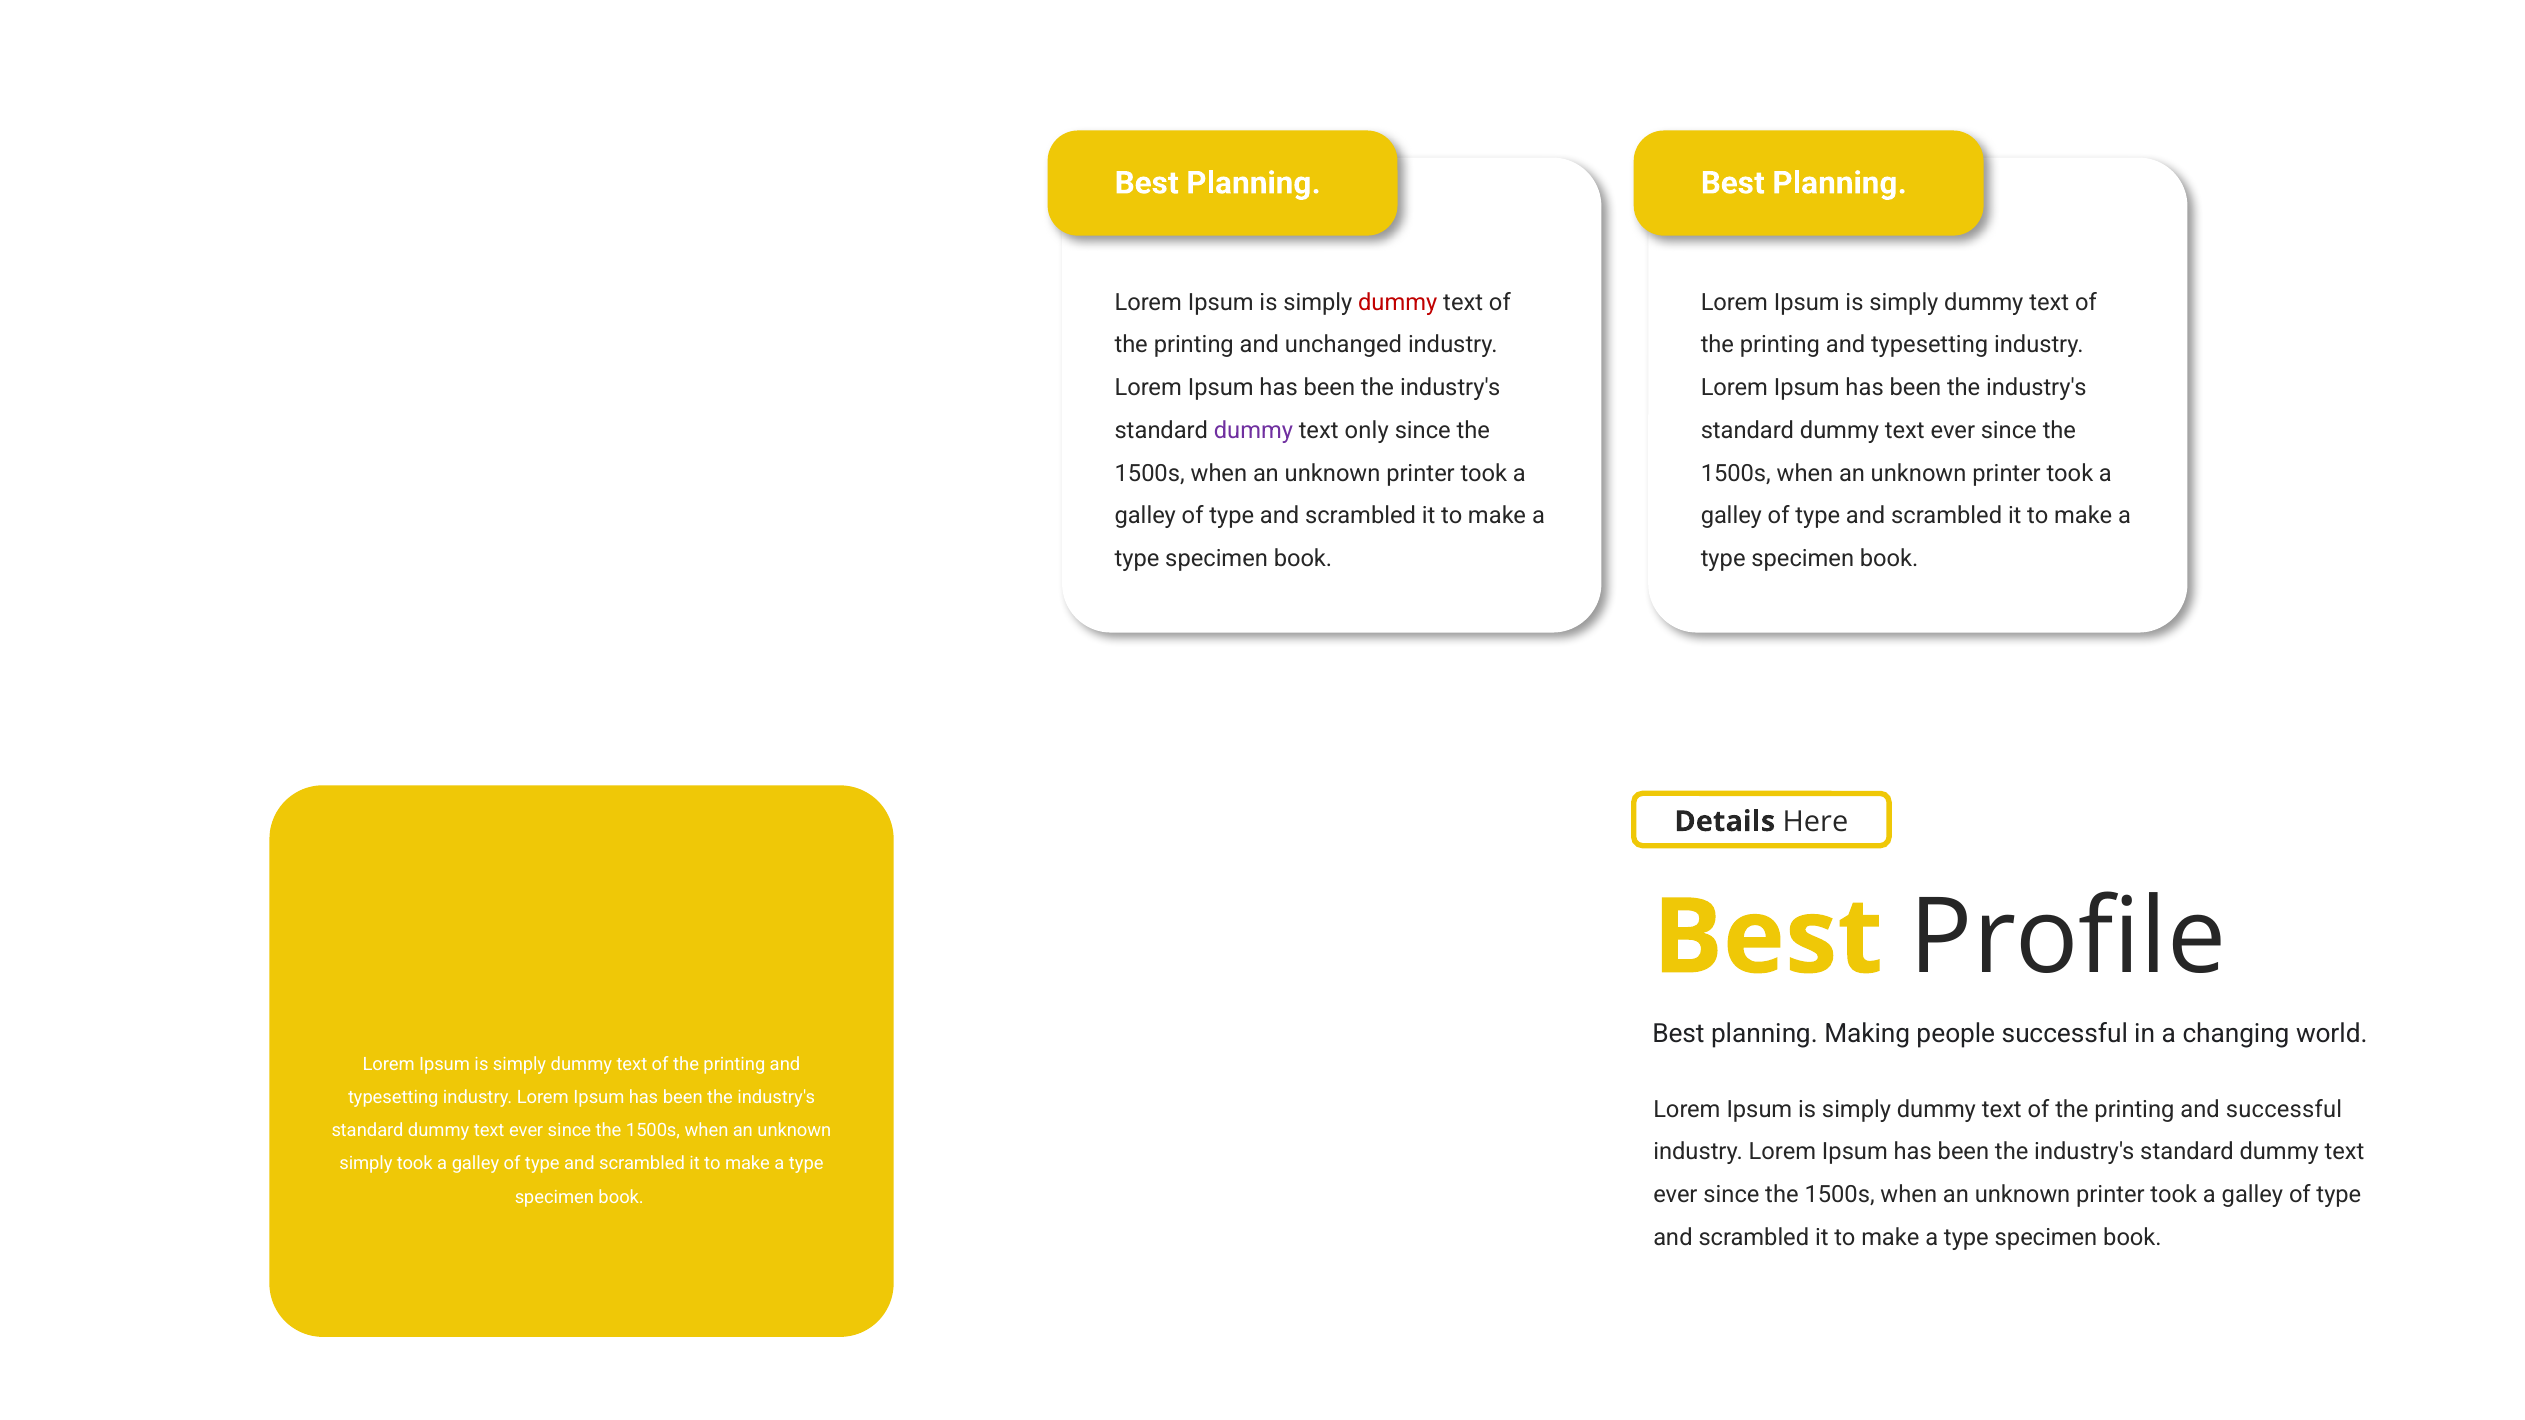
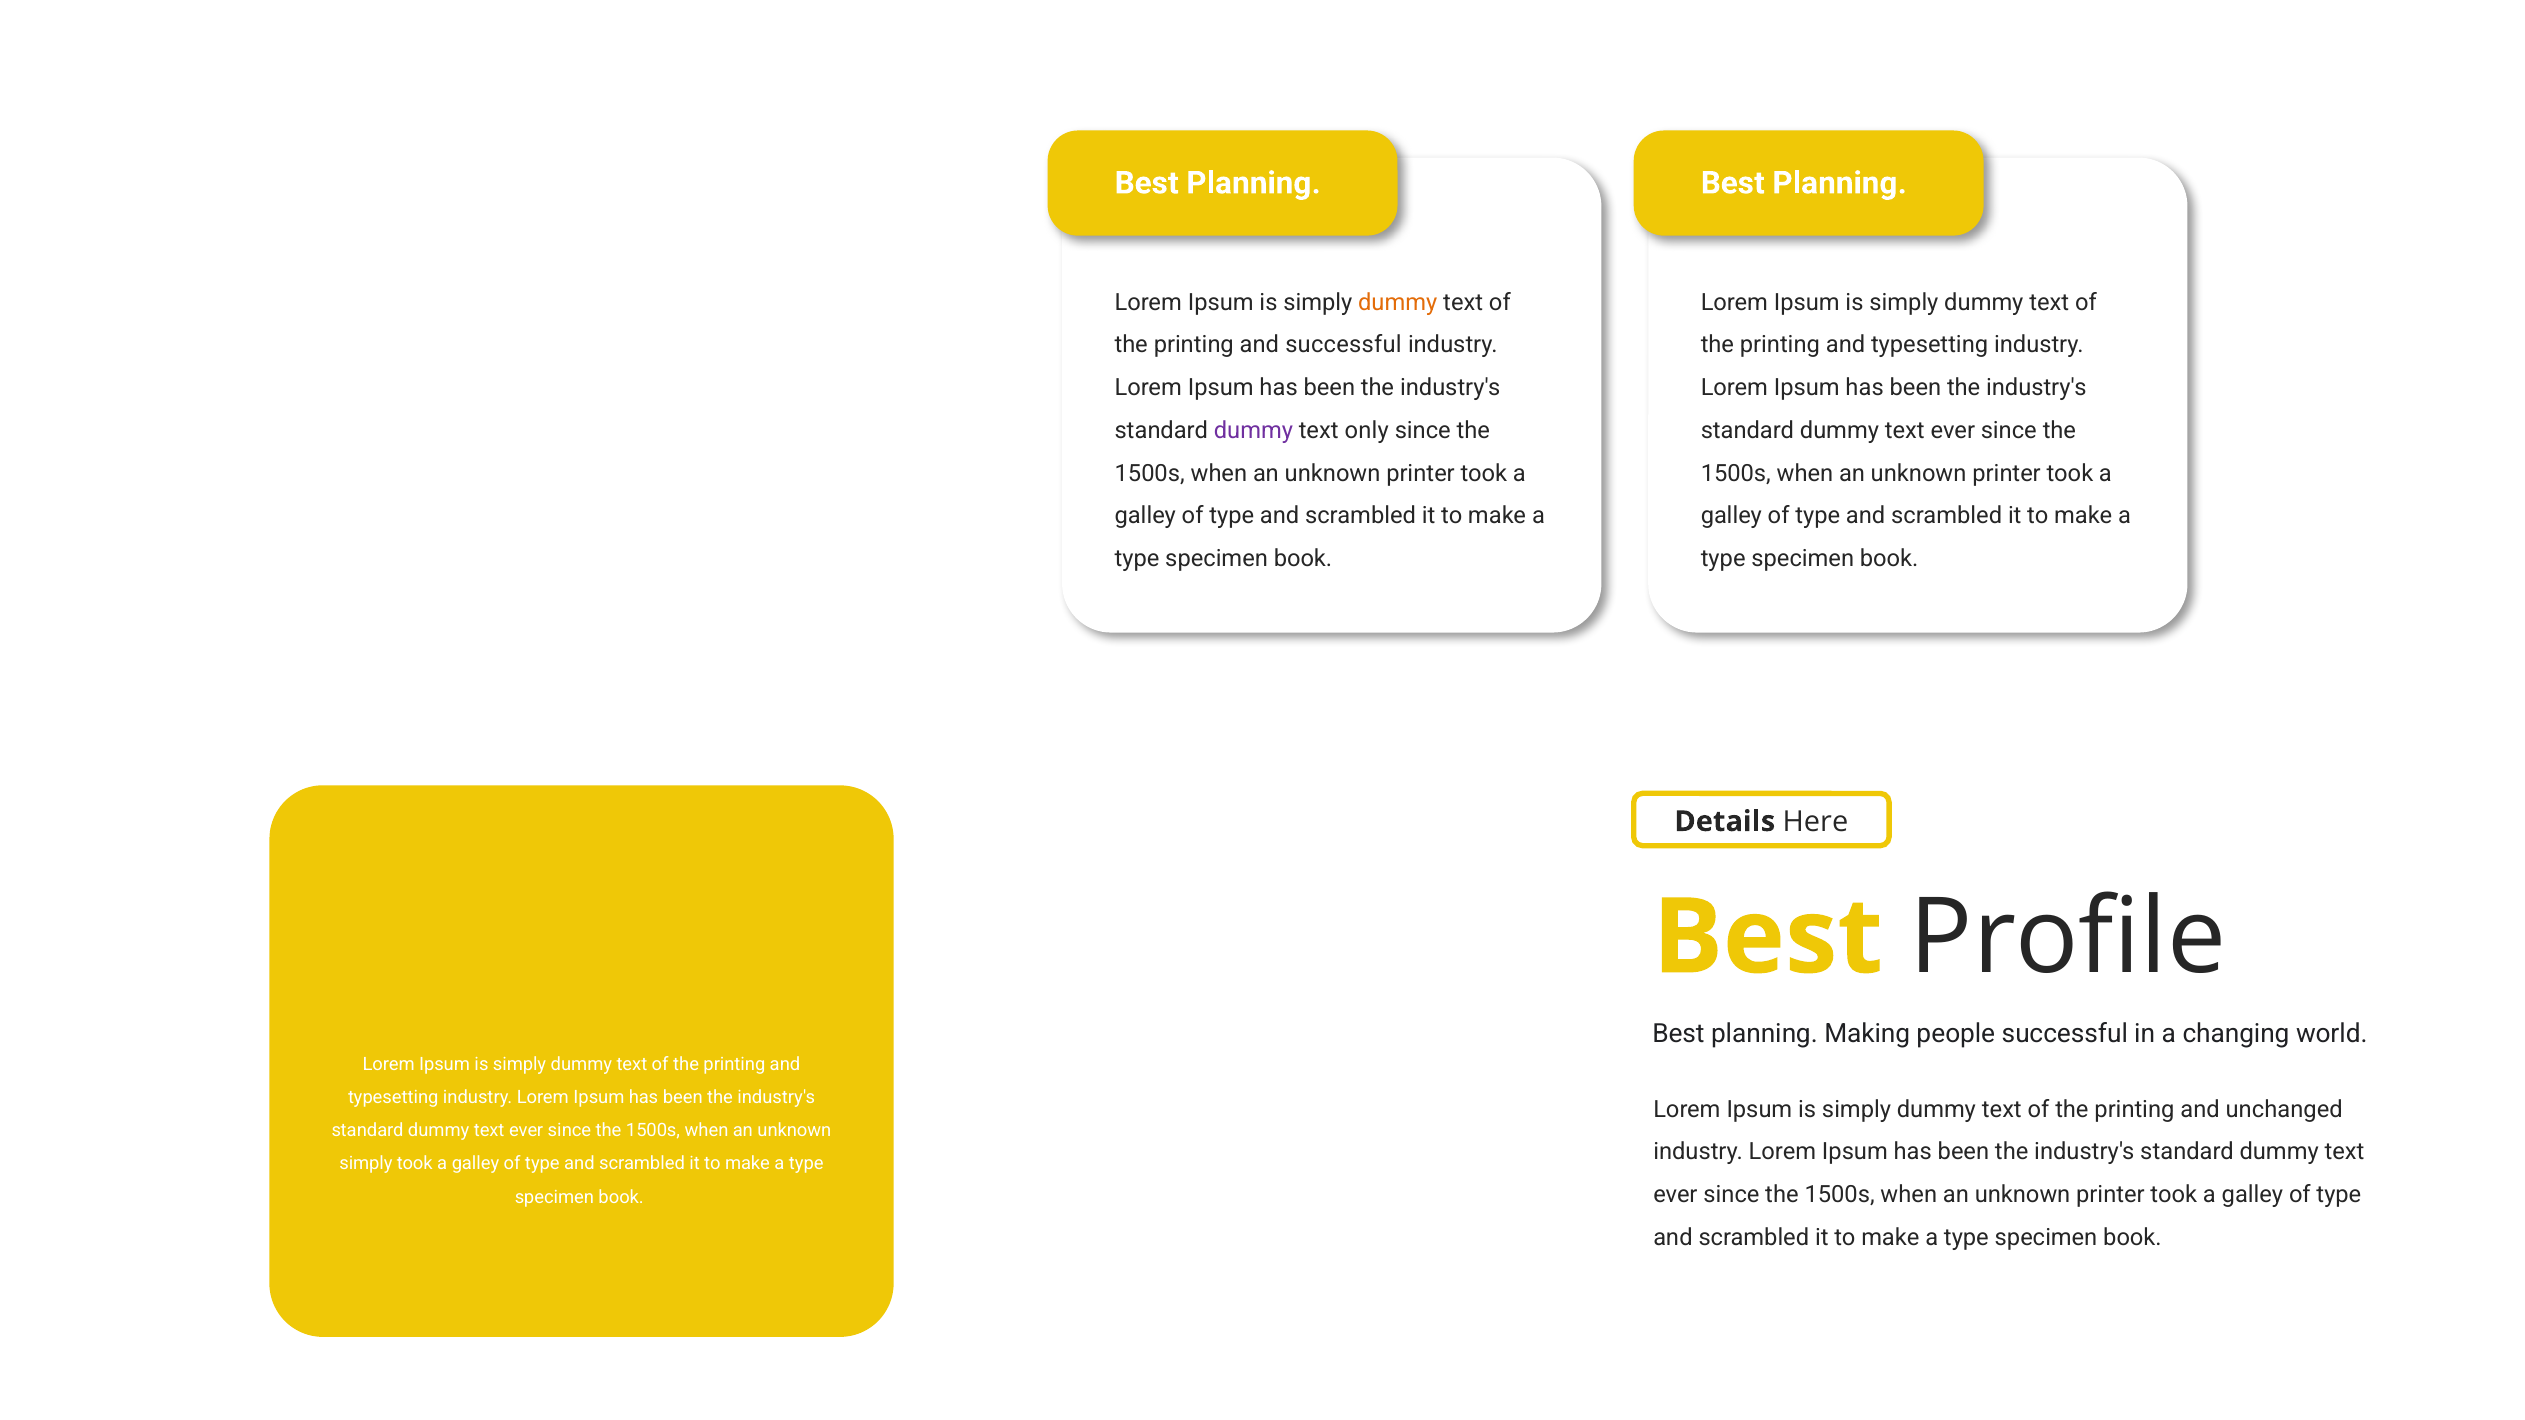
dummy colour: red -> orange (1398, 302)
and unchanged: unchanged -> successful (1343, 345)
and successful: successful -> unchanged (2284, 1110)
